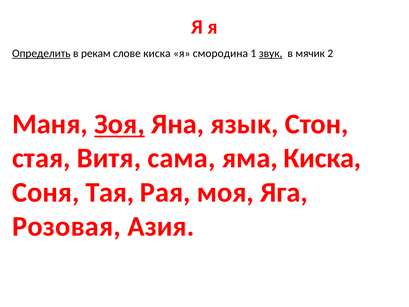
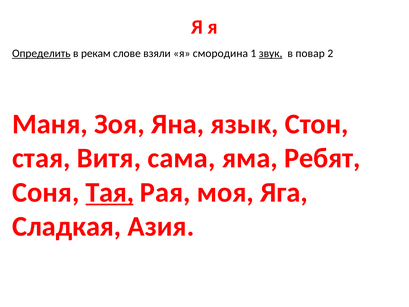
слове киска: киска -> взяли (157, 54)
мячик: мячик -> повар (310, 54)
Зоя underline: present -> none (119, 124)
яма Киска: Киска -> Ребят (322, 158)
Тая underline: none -> present (110, 192)
Розовая: Розовая -> Сладкая (67, 226)
